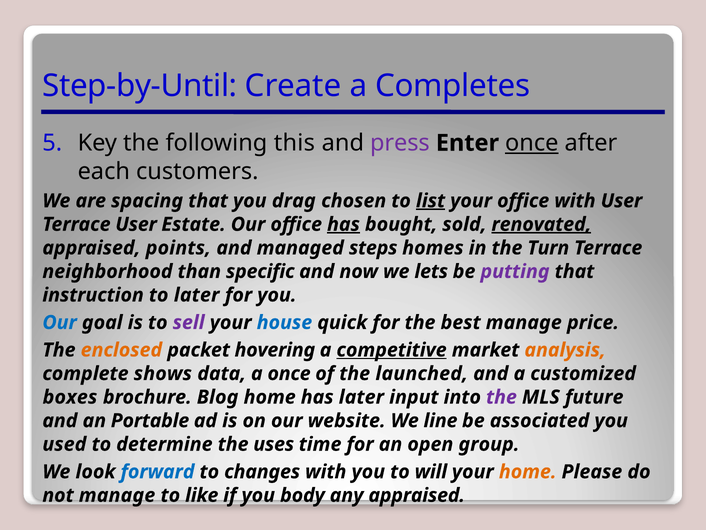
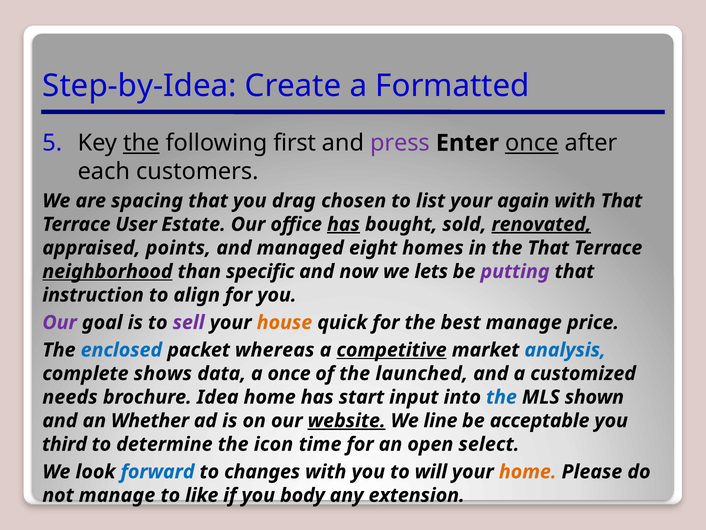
Step-by-Until: Step-by-Until -> Step-by-Idea (140, 86)
Completes: Completes -> Formatted (453, 86)
the underline: none -> present (141, 143)
this: this -> first (295, 143)
list underline: present -> none (431, 201)
your office: office -> again (523, 201)
with User: User -> That (621, 201)
steps: steps -> eight (373, 248)
the Turn: Turn -> That (548, 248)
neighborhood underline: none -> present (107, 271)
to later: later -> align (197, 295)
Our colour: blue -> purple (60, 322)
house colour: blue -> orange (284, 322)
enclosed colour: orange -> blue (121, 350)
hovering: hovering -> whereas (275, 350)
analysis colour: orange -> blue (565, 350)
boxes: boxes -> needs (70, 397)
Blog: Blog -> Idea (218, 397)
has later: later -> start (361, 397)
the colour: purple -> blue (501, 397)
future: future -> shown (594, 397)
Portable: Portable -> Whether (150, 420)
website underline: none -> present (347, 420)
associated: associated -> acceptable (540, 420)
used: used -> third (65, 444)
uses: uses -> icon (274, 444)
group: group -> select (489, 444)
any appraised: appraised -> extension (417, 495)
